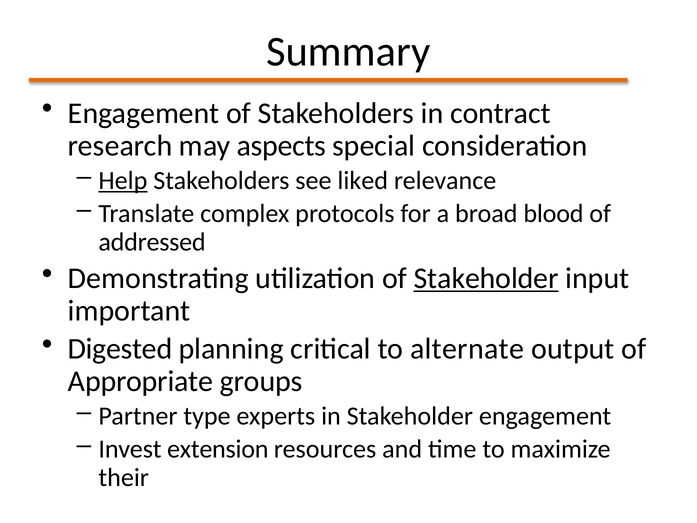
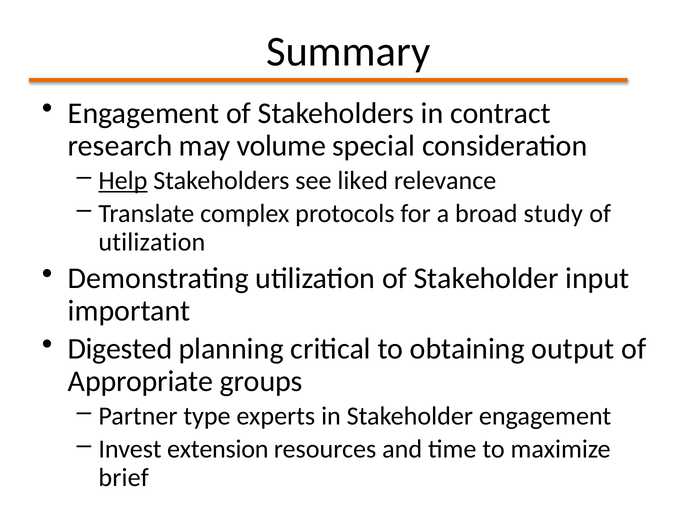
aspects: aspects -> volume (281, 146)
blood: blood -> study (553, 214)
addressed: addressed -> utilization (152, 242)
Stakeholder underline: present -> none (486, 278)
alternate: alternate -> obtaining (467, 349)
their: their -> brief (124, 477)
